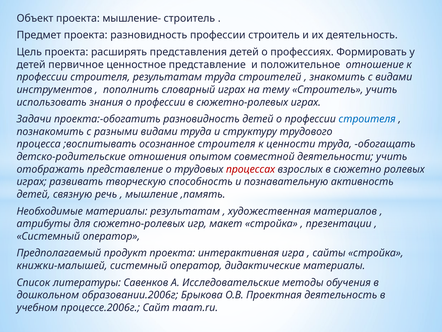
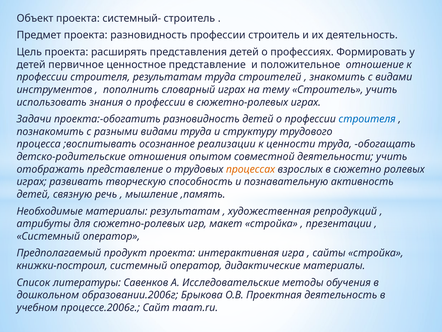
мышление-: мышление- -> системный- (132, 18)
осознанное строителя: строителя -> реализации (227, 144)
процессах colour: red -> orange (250, 169)
материалов: материалов -> репродукций (345, 211)
книжки-малышей: книжки-малышей -> книжки-построил (62, 265)
